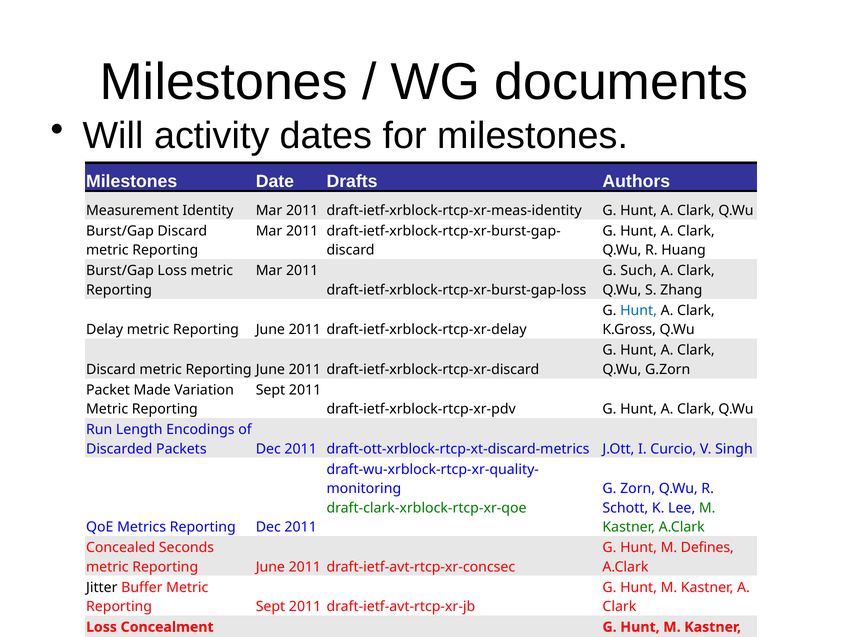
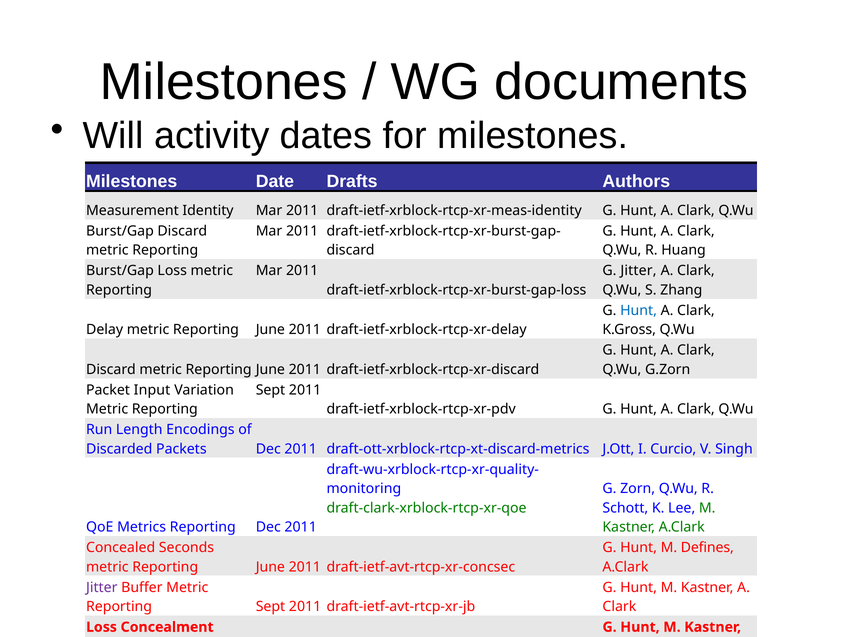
G Such: Such -> Jitter (638, 271)
Made: Made -> Input (152, 390)
Jitter colour: black -> purple (102, 587)
